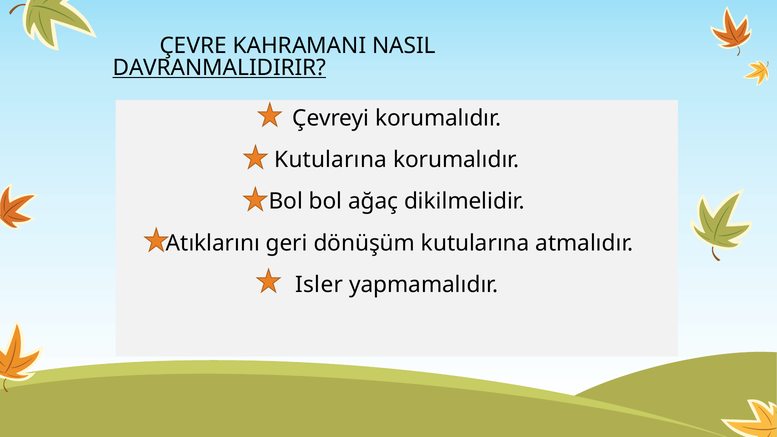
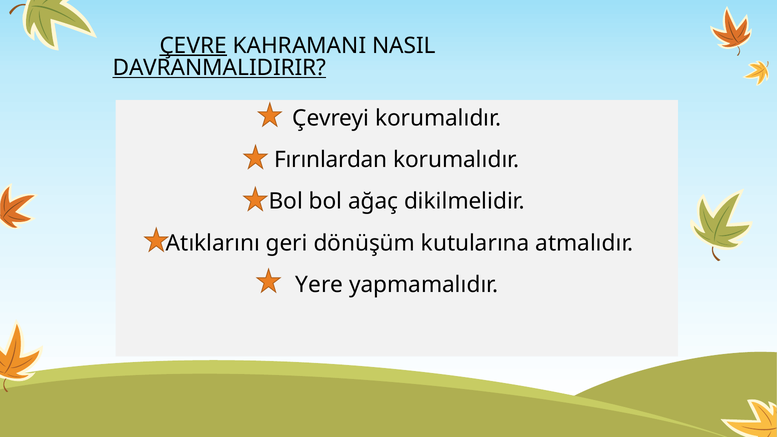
ÇEVRE underline: none -> present (193, 46)
Kutularına: Kutularına -> Fırınlardan (331, 160)
Isler: Isler -> Yere (319, 285)
